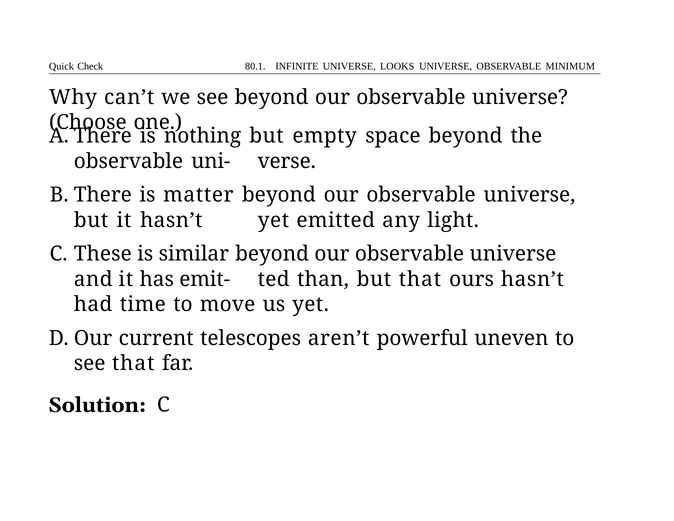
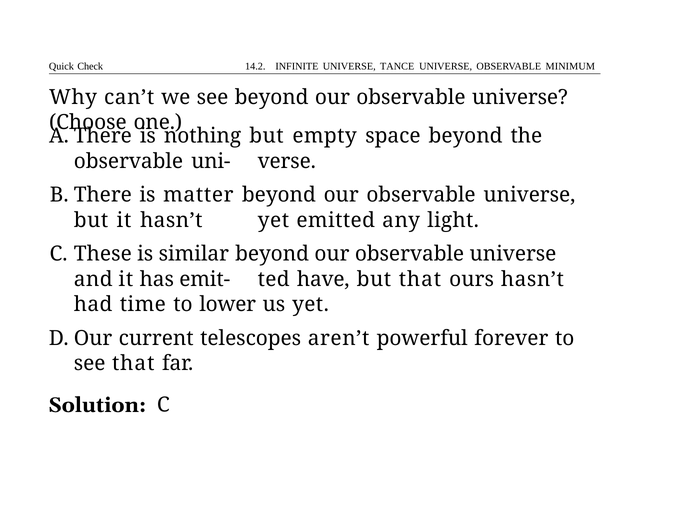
80.1: 80.1 -> 14.2 (255, 66)
LOOKS: LOOKS -> TANCE (397, 66)
than: than -> have (323, 279)
move: move -> lower (228, 304)
uneven: uneven -> forever (511, 338)
